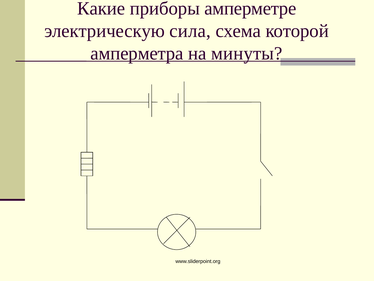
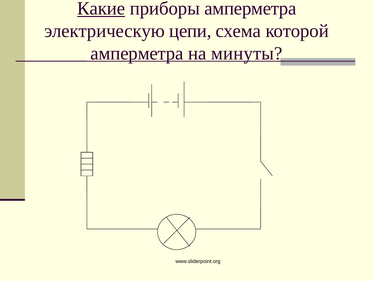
Какие underline: none -> present (101, 8)
приборы амперметре: амперметре -> амперметра (250, 8)
сила: сила -> цепи (190, 31)
